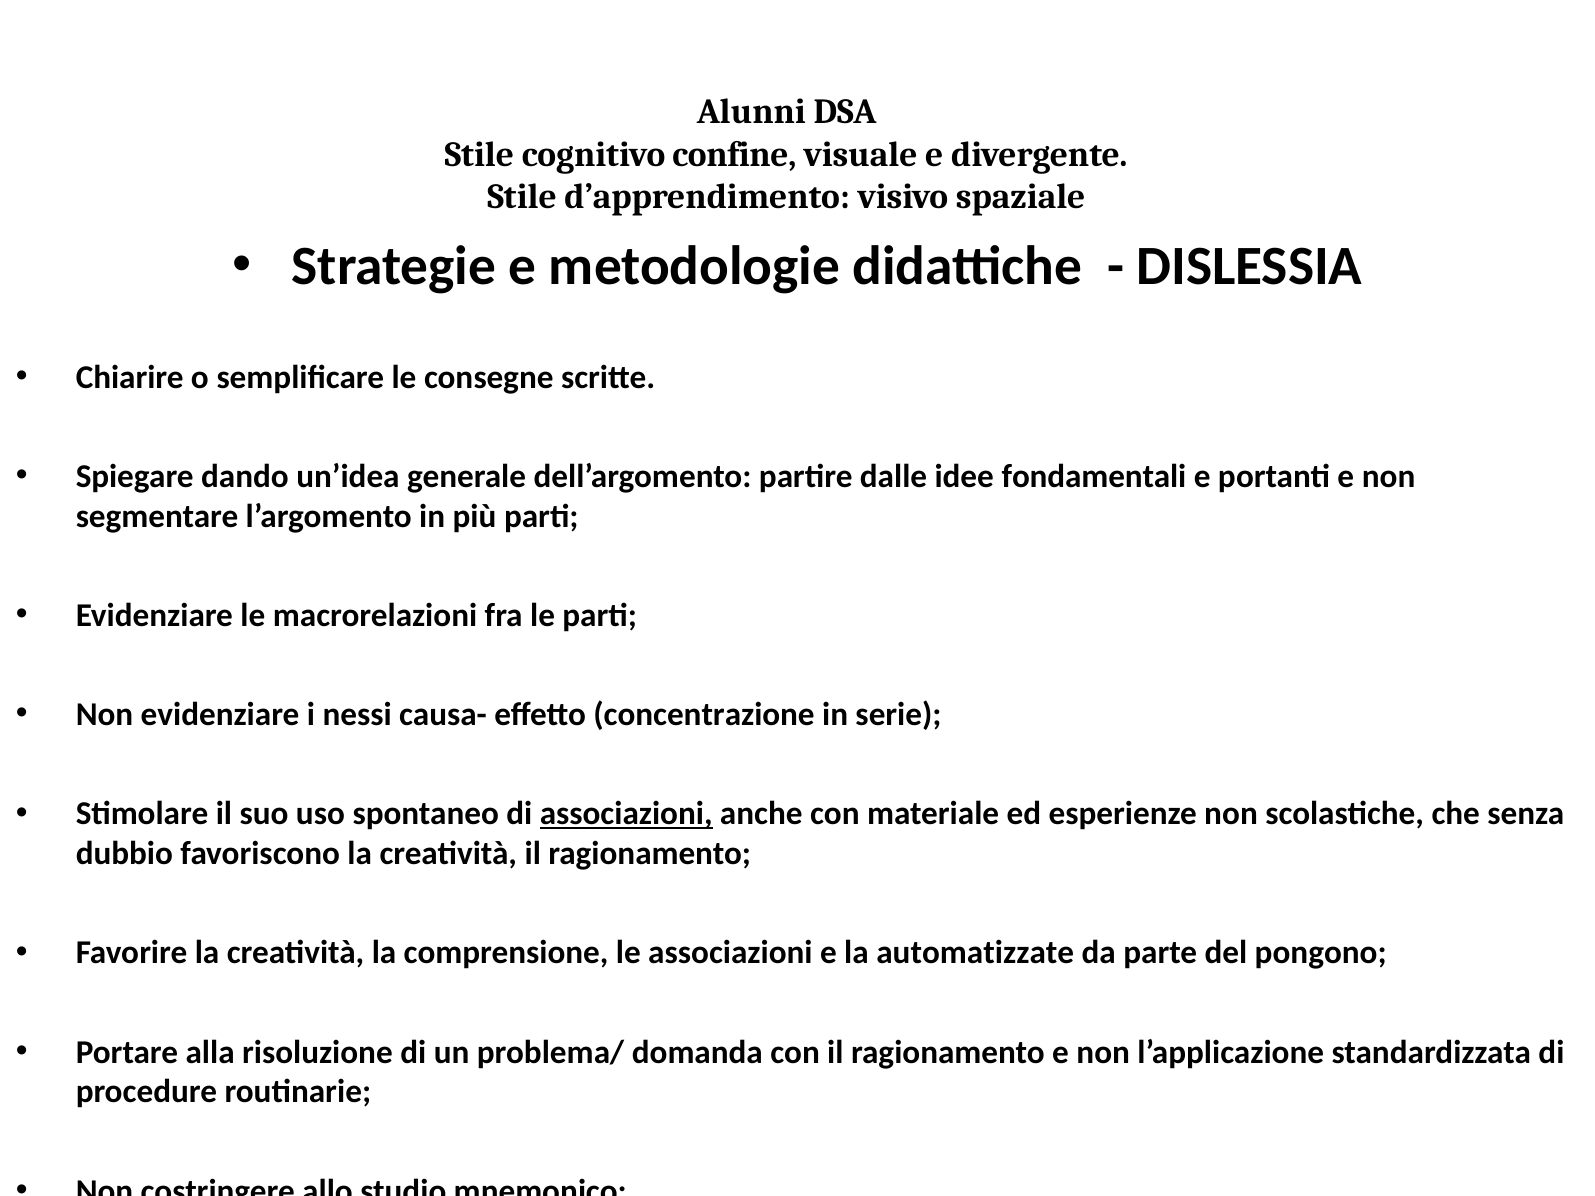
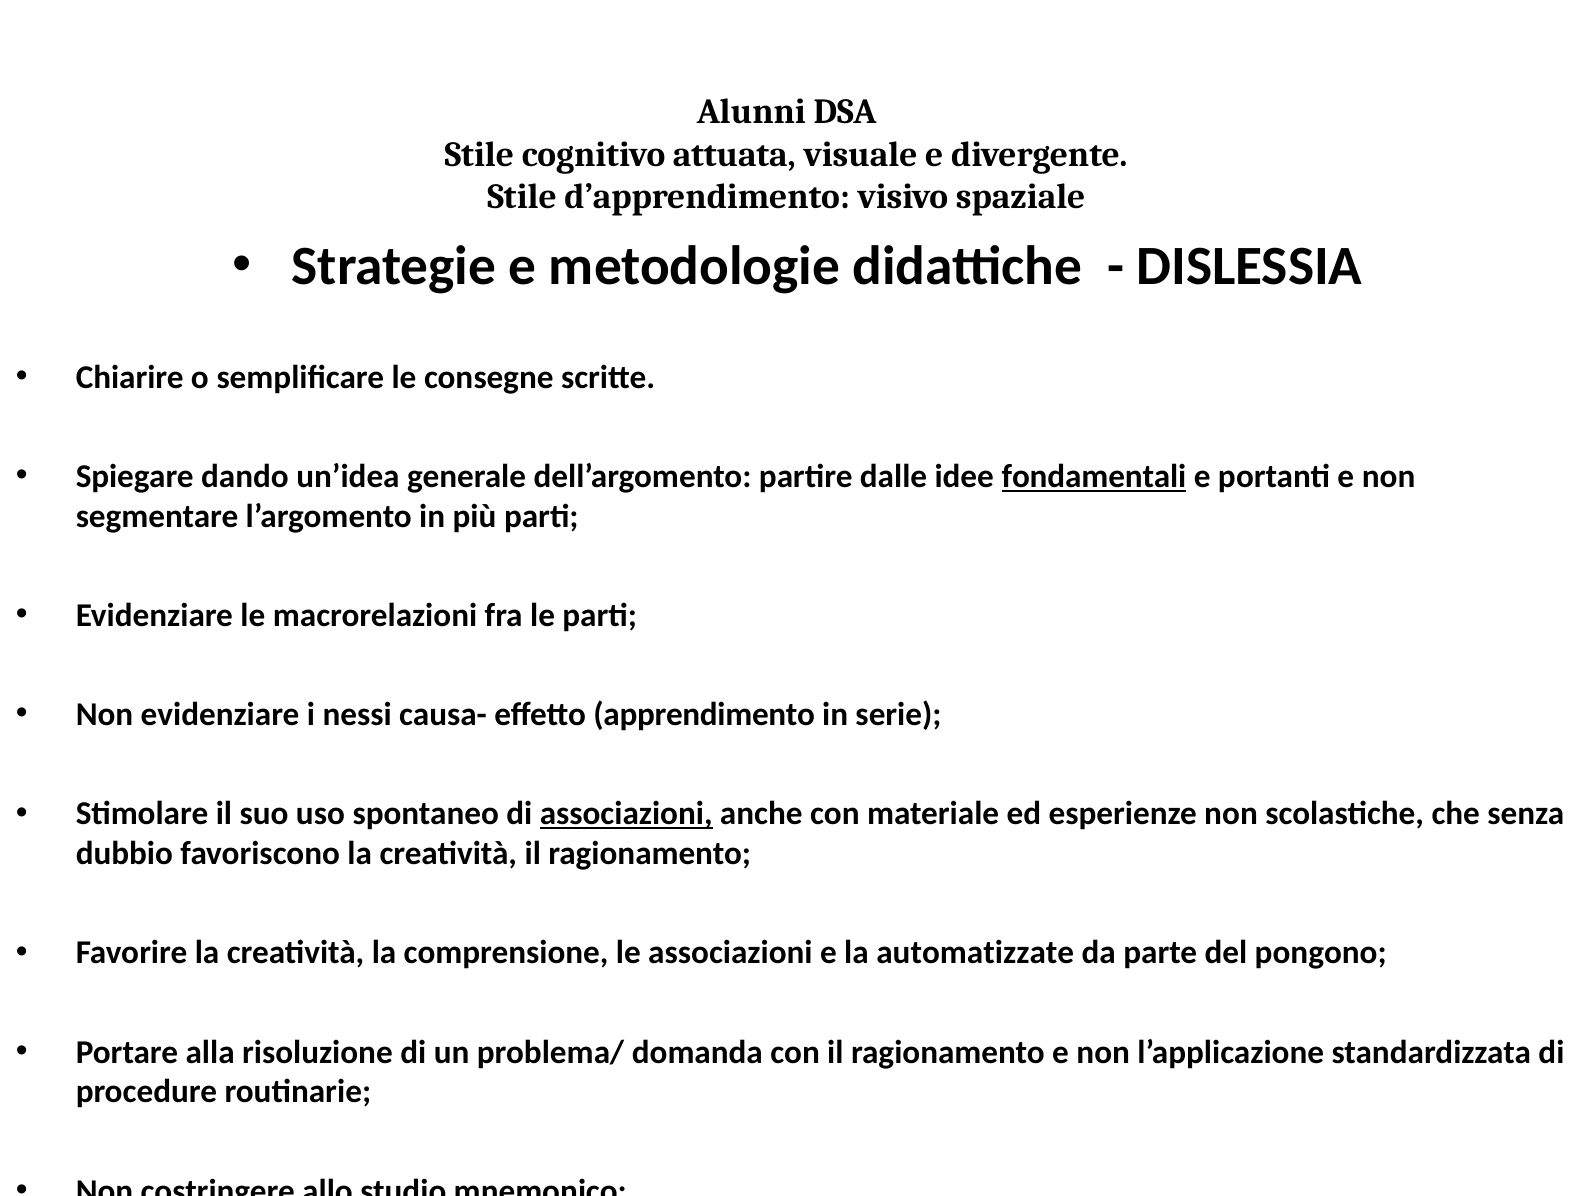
confine: confine -> attuata (734, 154)
fondamentali underline: none -> present (1094, 477)
concentrazione: concentrazione -> apprendimento (704, 715)
